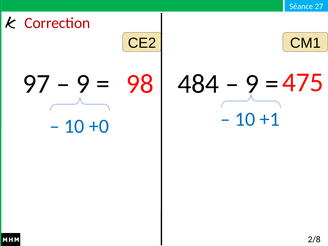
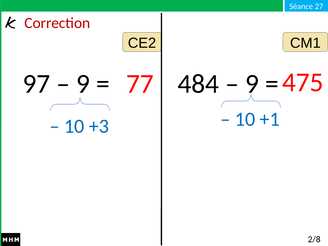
98: 98 -> 77 (140, 84)
+0: +0 -> +3 (99, 126)
